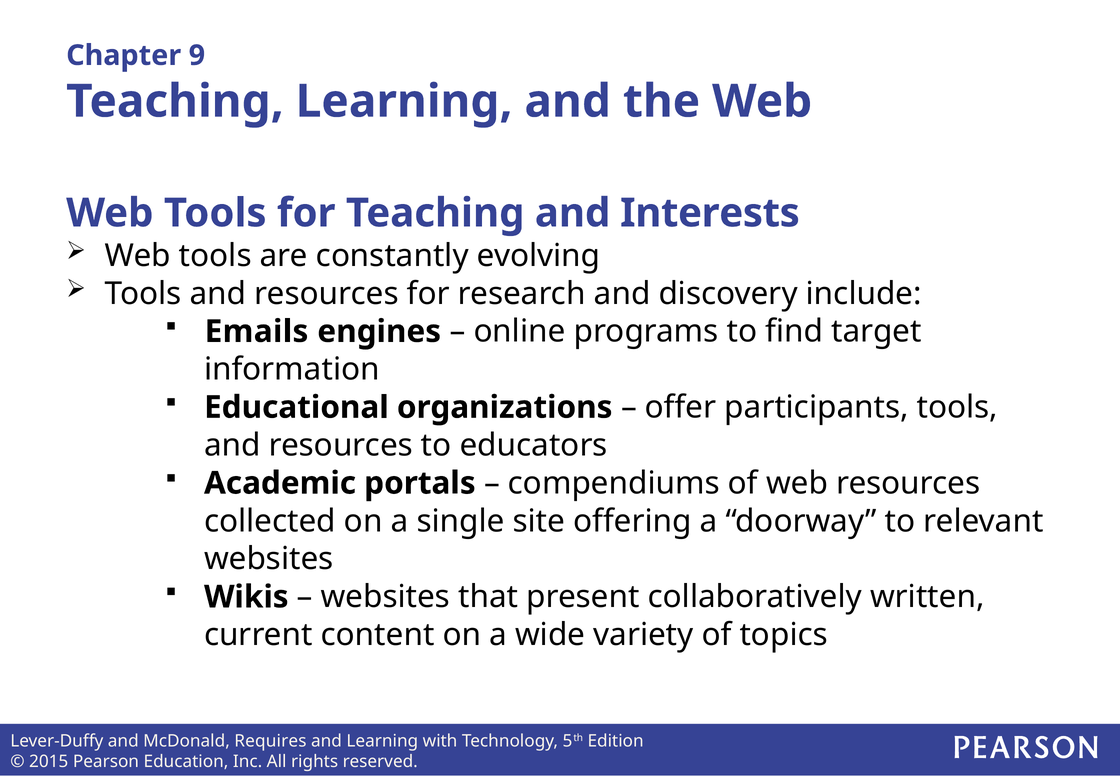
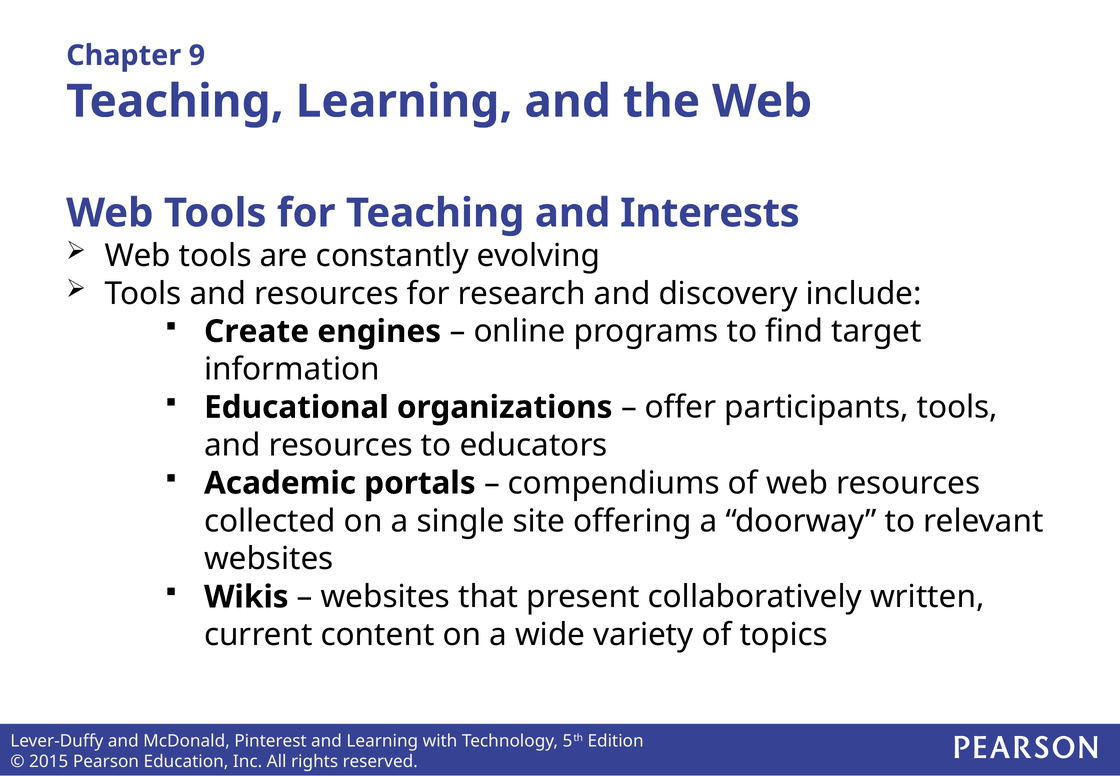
Emails: Emails -> Create (257, 331)
Requires: Requires -> Pinterest (271, 740)
